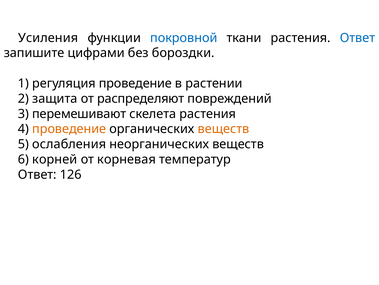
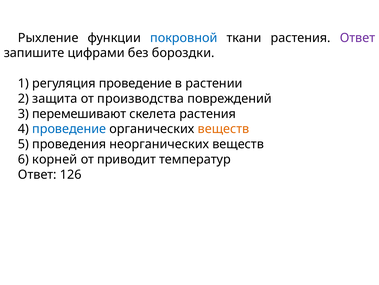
Усиления: Усиления -> Рыхление (48, 38)
Ответ colour: blue -> purple (357, 38)
распределяют: распределяют -> производства (141, 98)
проведение colour: orange -> blue (69, 129)
ослабления: ослабления -> проведения (69, 144)
корневая: корневая -> приводит (127, 159)
